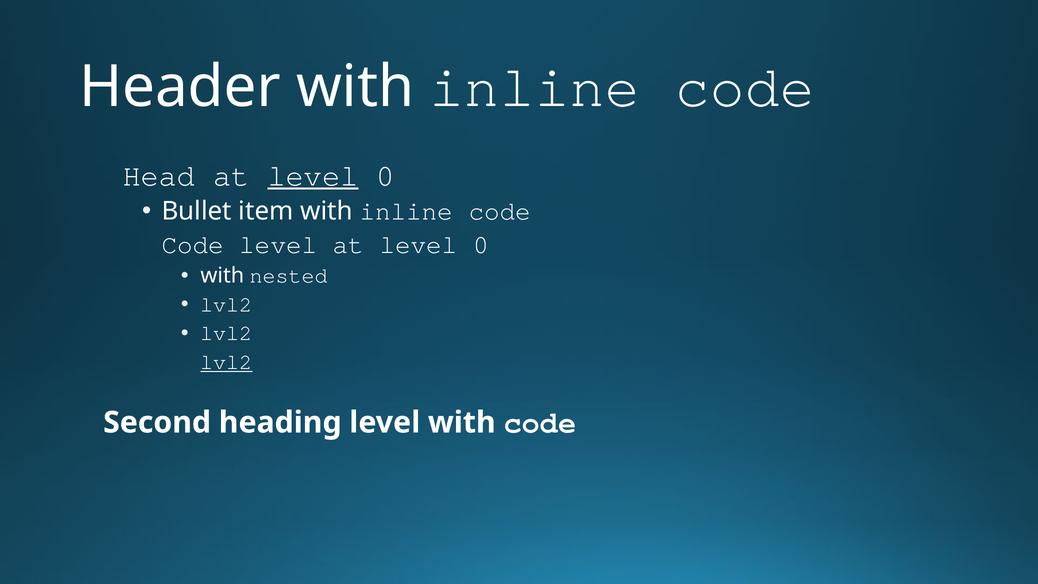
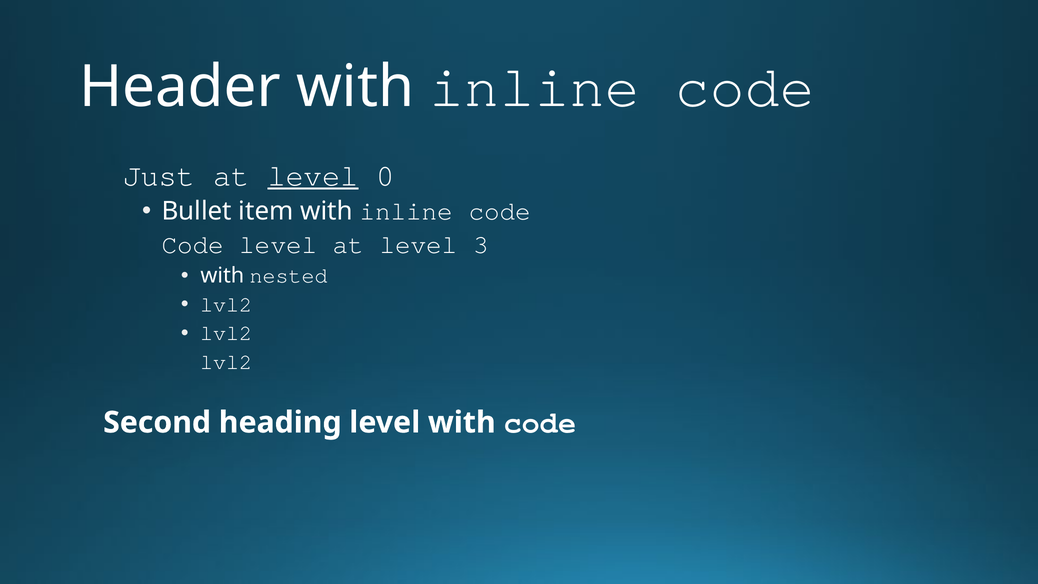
Head: Head -> Just (159, 175)
0: 0 -> 3 (481, 245)
lvl2 underline: present -> none (226, 362)
